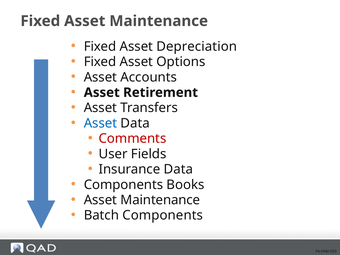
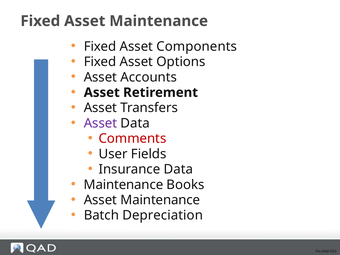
Depreciation: Depreciation -> Components (197, 46)
Asset colour: blue -> purple (100, 123)
Components: Components -> Maintenance (123, 185)
Batch Components: Components -> Depreciation (163, 215)
